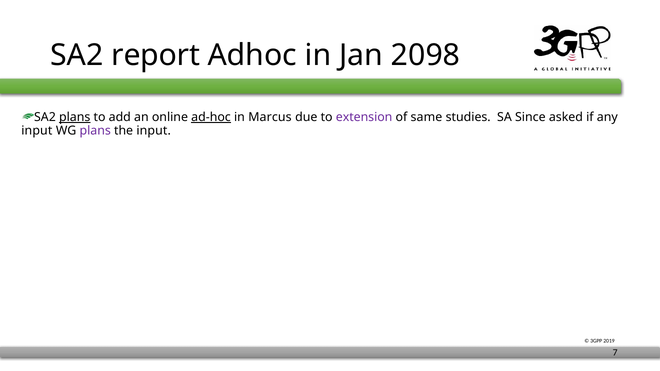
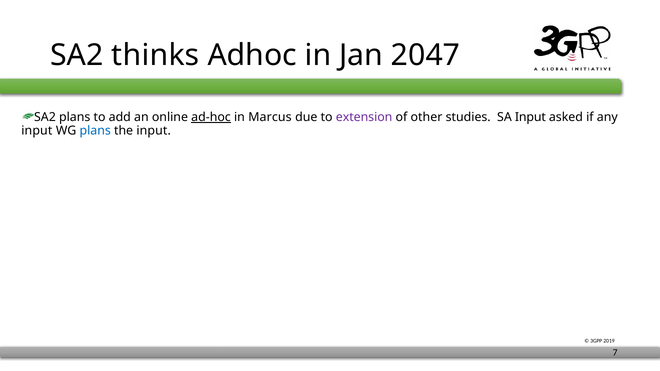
report: report -> thinks (155, 55)
2098: 2098 -> 2047 (426, 55)
plans underline: present -> none (75, 117)
same: same -> other (426, 117)
SA Since: Since -> Input (530, 117)
plans colour: purple -> blue (95, 131)
